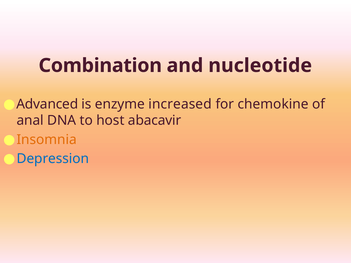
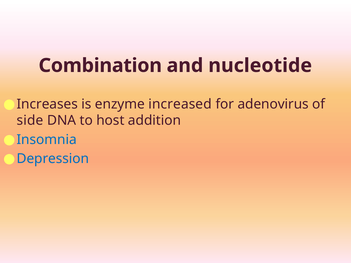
Advanced: Advanced -> Increases (47, 104)
chemokine: chemokine -> adenovirus (273, 104)
anal: anal -> side (30, 121)
abacavir: abacavir -> addition (155, 121)
Insomnia colour: orange -> blue (47, 140)
